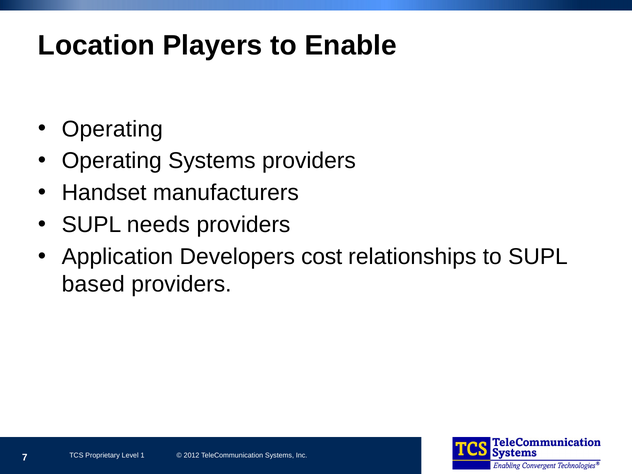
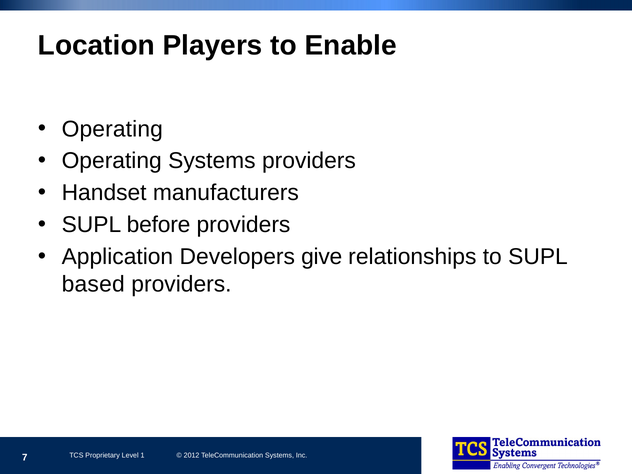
needs: needs -> before (159, 225)
cost: cost -> give (322, 257)
